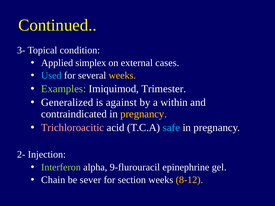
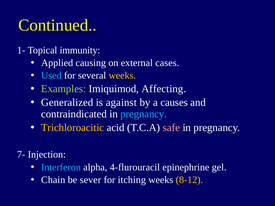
3-: 3- -> 1- (21, 50)
condition: condition -> immunity (80, 50)
simplex: simplex -> causing (91, 63)
Trimester: Trimester -> Affecting (164, 89)
within: within -> causes (174, 103)
pregnancy colour: yellow -> light blue (144, 114)
Trichloroacitic colour: pink -> yellow (73, 128)
safe colour: light blue -> pink (171, 128)
2-: 2- -> 7- (21, 155)
Interferon colour: light green -> light blue (61, 167)
9-flurouracil: 9-flurouracil -> 4-flurouracil (135, 167)
section: section -> itching (132, 180)
